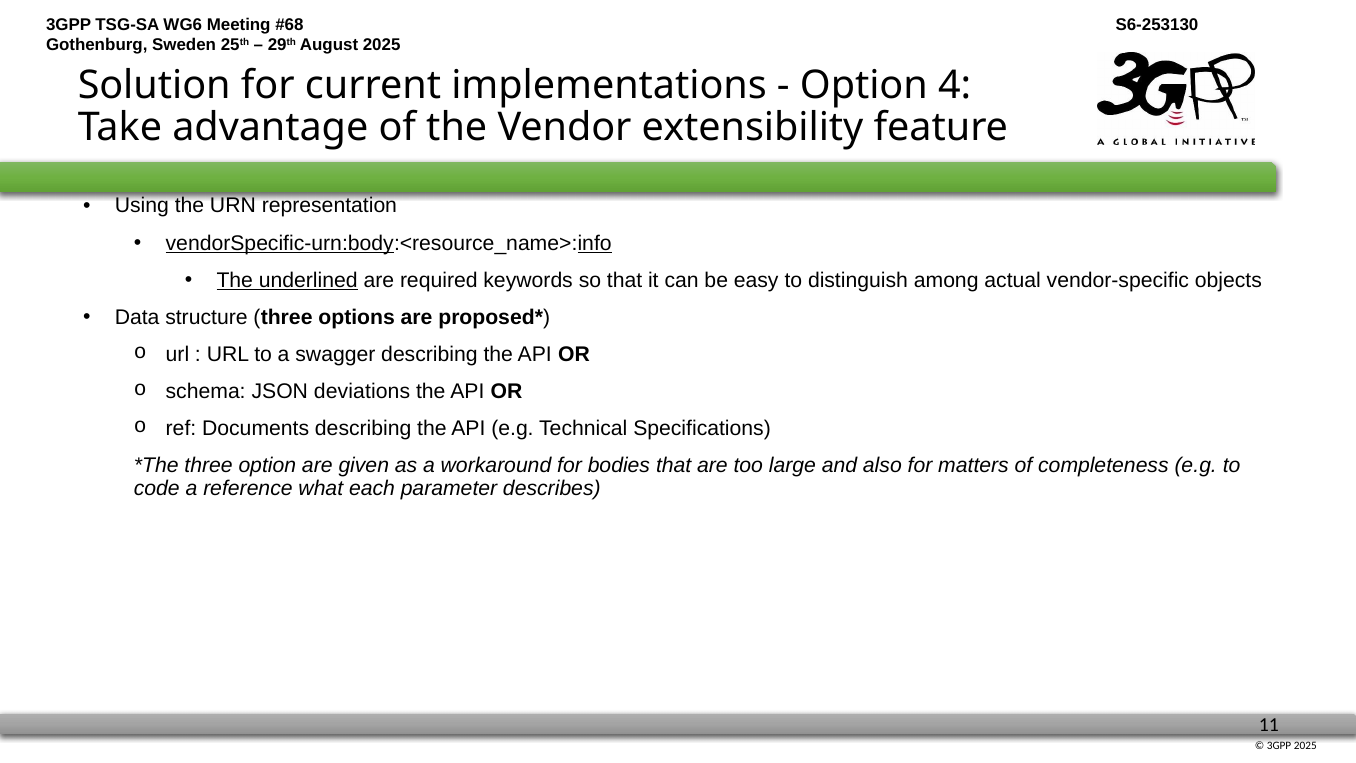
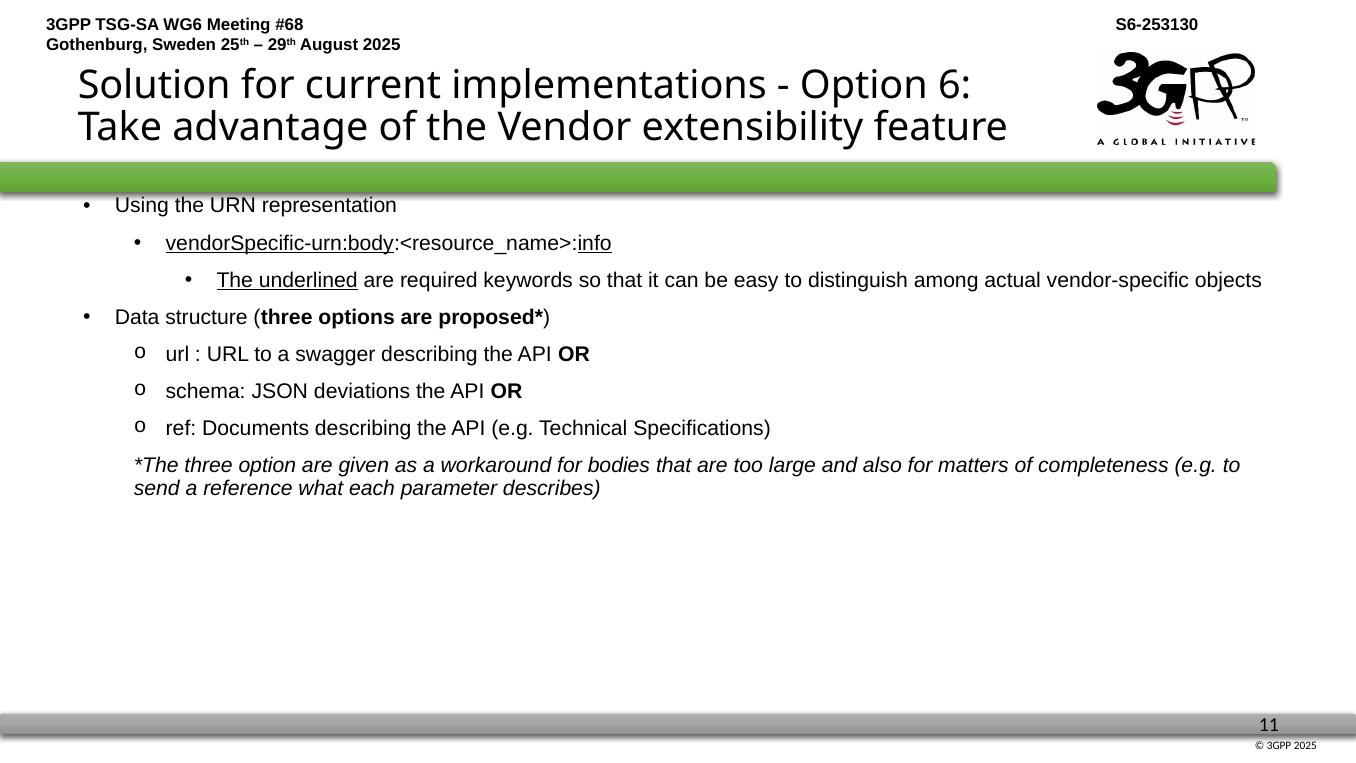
4: 4 -> 6 (955, 85)
code: code -> send (157, 488)
